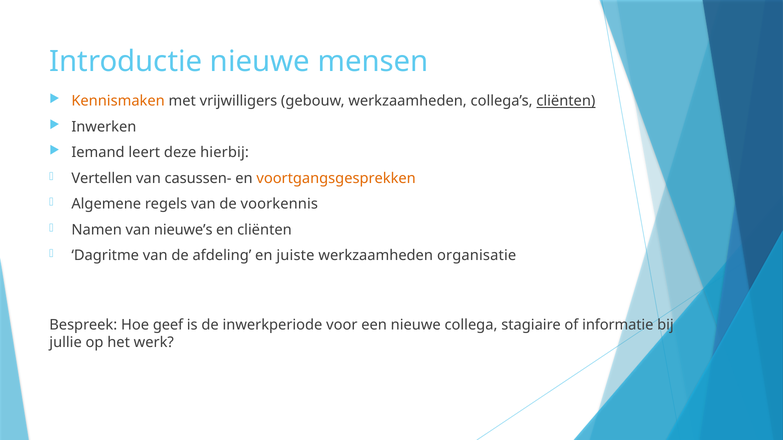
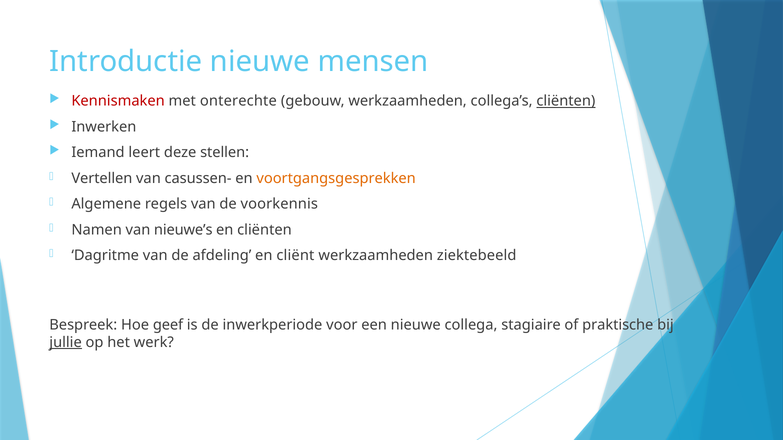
Kennismaken colour: orange -> red (118, 101)
vrijwilligers: vrijwilligers -> onterechte (238, 101)
hierbij: hierbij -> stellen (225, 153)
juiste: juiste -> cliënt (295, 256)
organisatie: organisatie -> ziektebeeld (477, 256)
informatie: informatie -> praktische (618, 325)
jullie underline: none -> present (66, 343)
